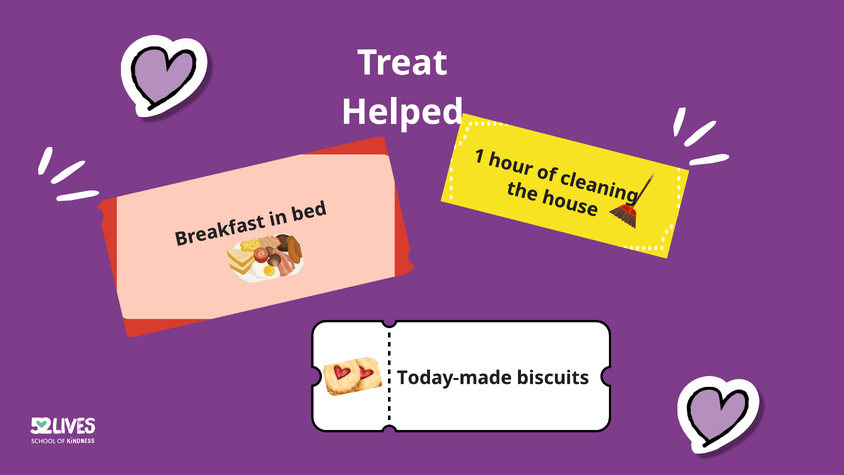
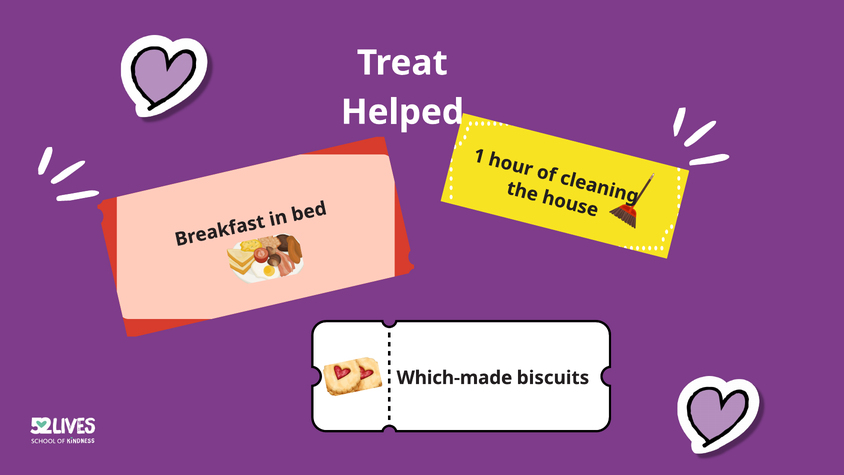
Today-made: Today-made -> Which-made (454, 378)
